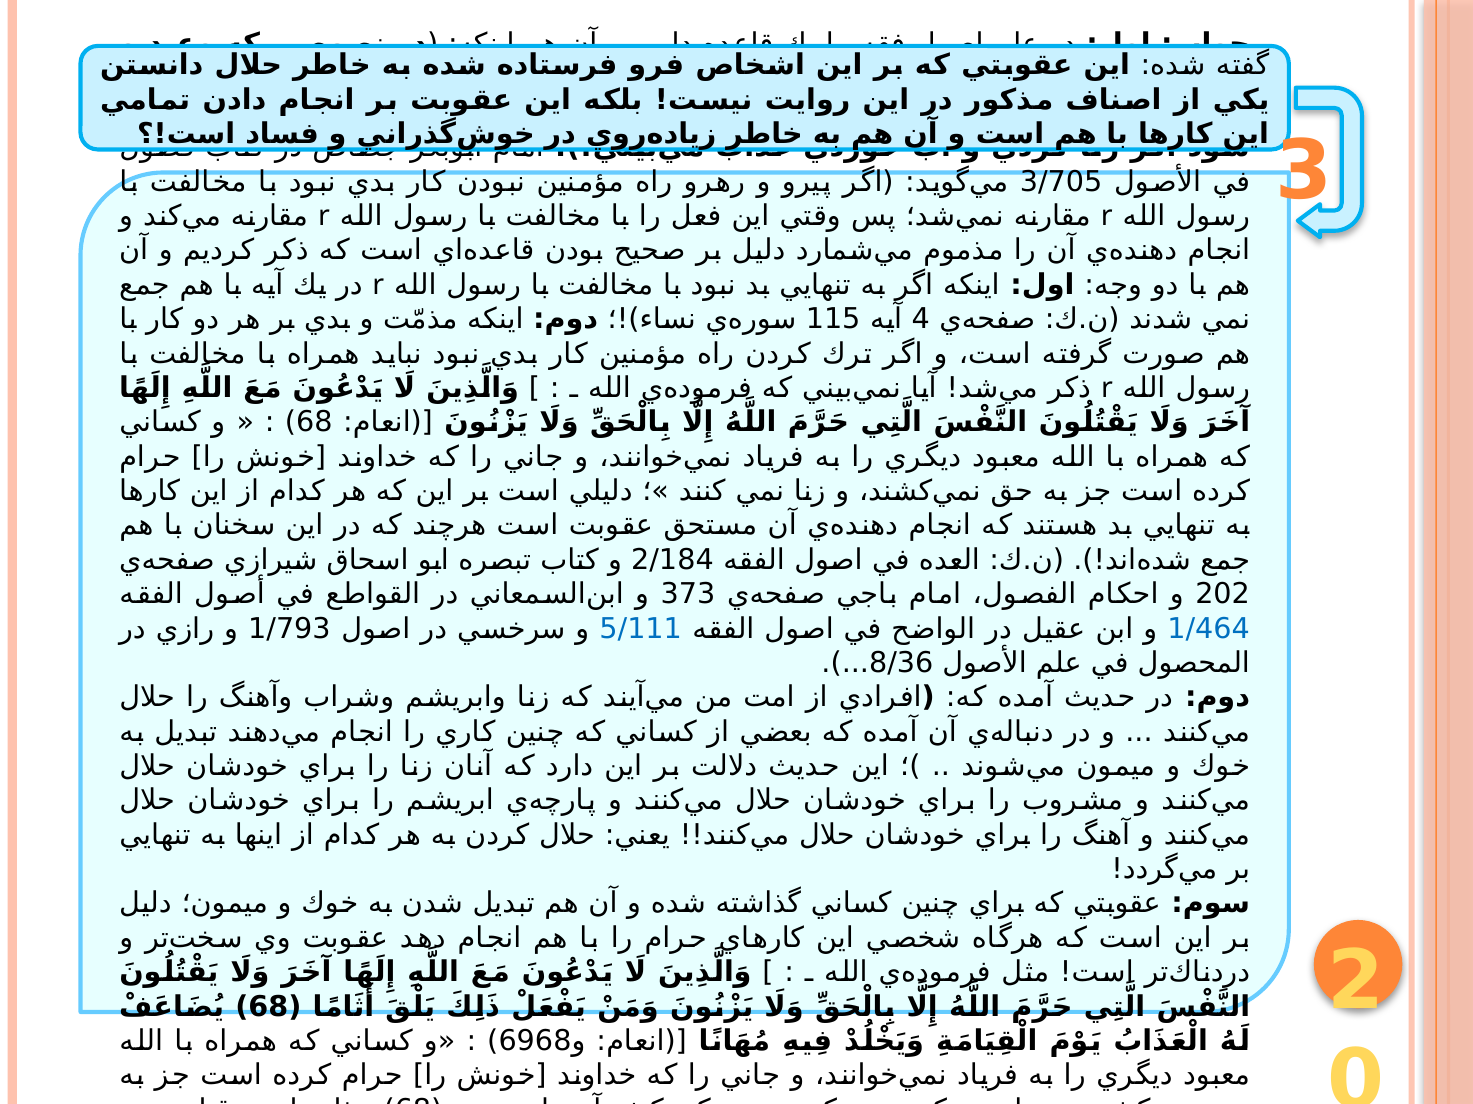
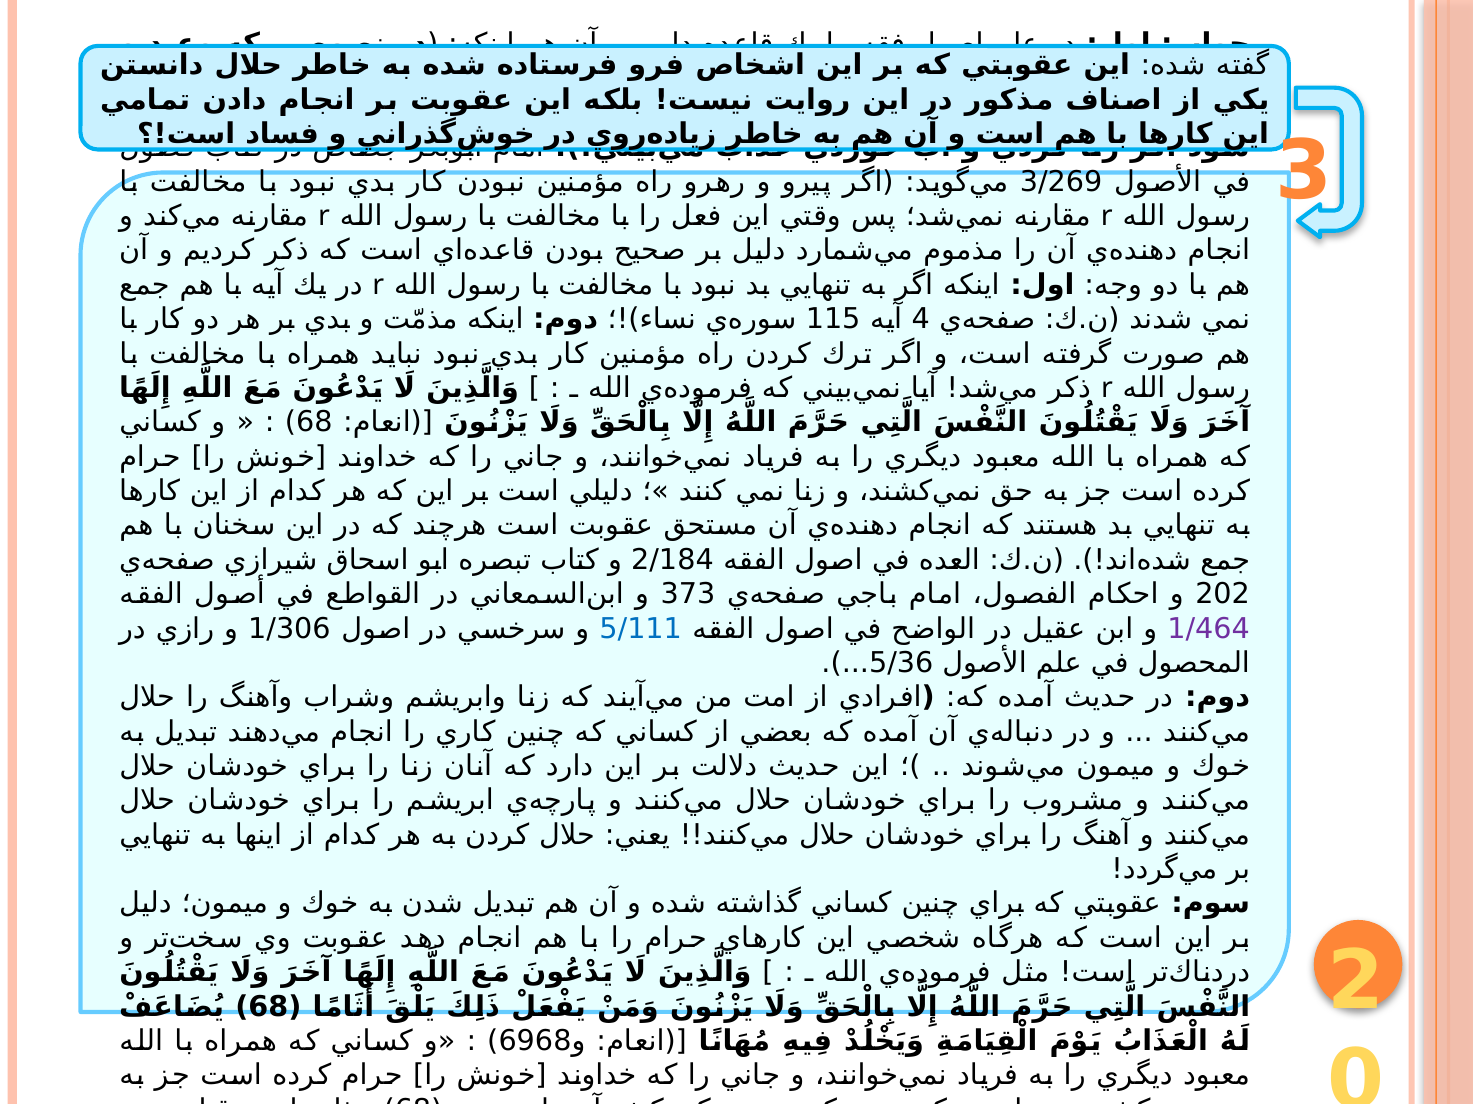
3/705: 3/705 -> 3/269 (1061, 182)
1/793: 1/793 -> 1/306 (289, 629)
1/464 colour: blue -> purple (1209, 629)
8/36: 8/36 -> 5/36 (901, 663)
